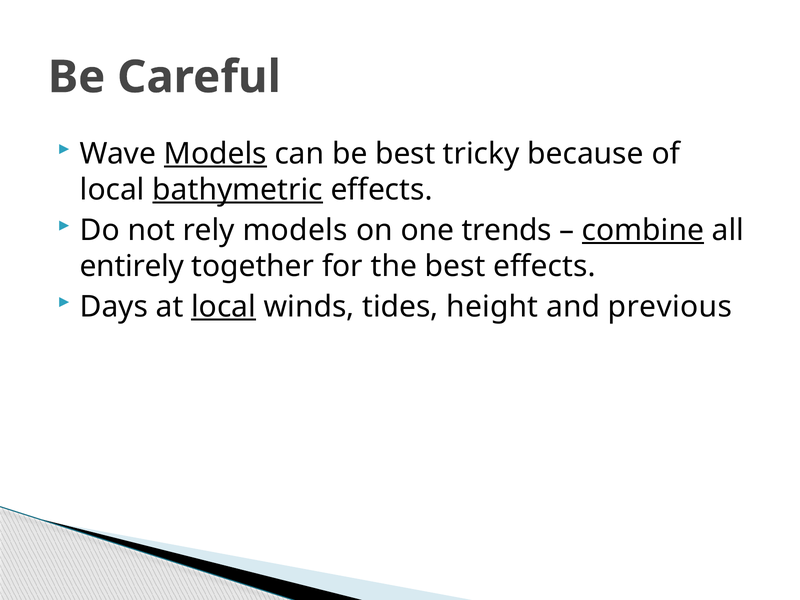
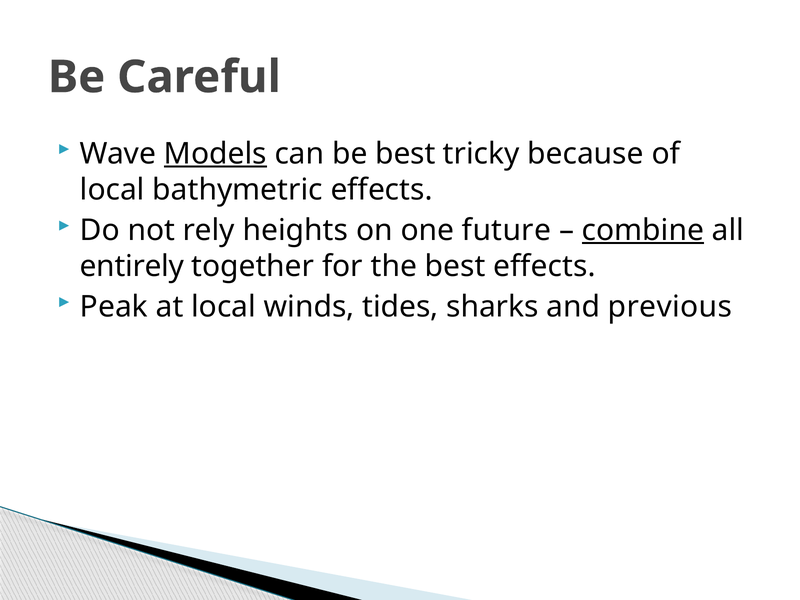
bathymetric underline: present -> none (238, 190)
rely models: models -> heights (295, 230)
trends: trends -> future (506, 230)
Days: Days -> Peak (114, 307)
local underline: present -> none (224, 307)
height: height -> sharks (492, 307)
